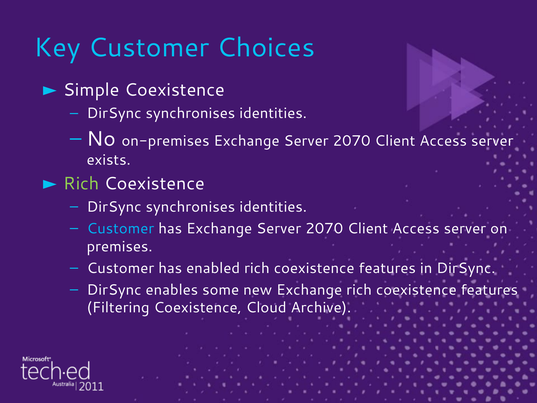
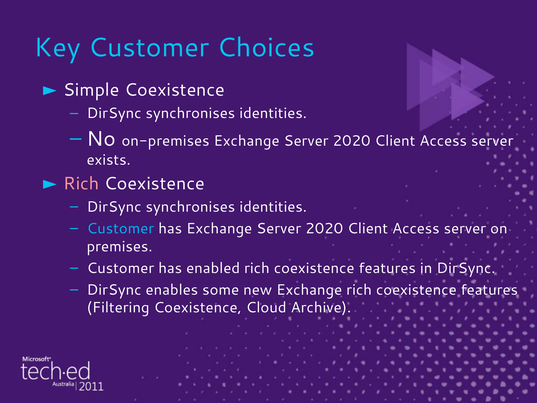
on-premises Exchange Server 2070: 2070 -> 2020 (352, 141)
Rich colour: light green -> pink (81, 183)
has Exchange Server 2070: 2070 -> 2020 (324, 228)
